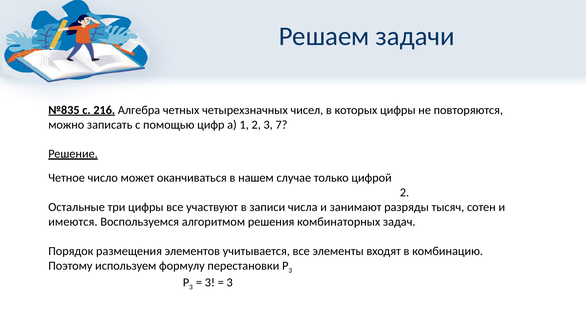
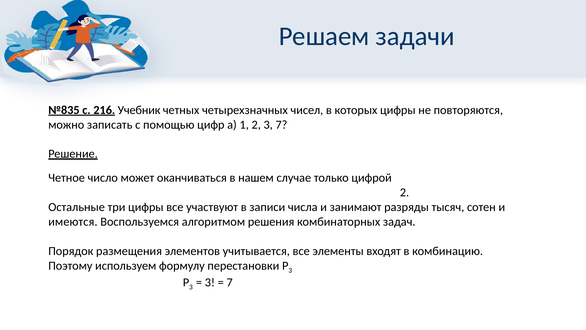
Алгебра: Алгебра -> Учебник (139, 110)
3: 3 -> 7 (230, 282)
